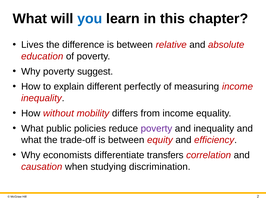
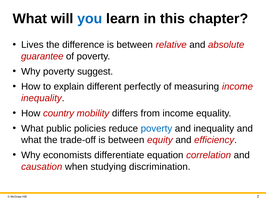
education: education -> guarantee (42, 56)
without: without -> country (59, 114)
poverty colour: purple -> blue (156, 129)
transfers: transfers -> equation (165, 156)
